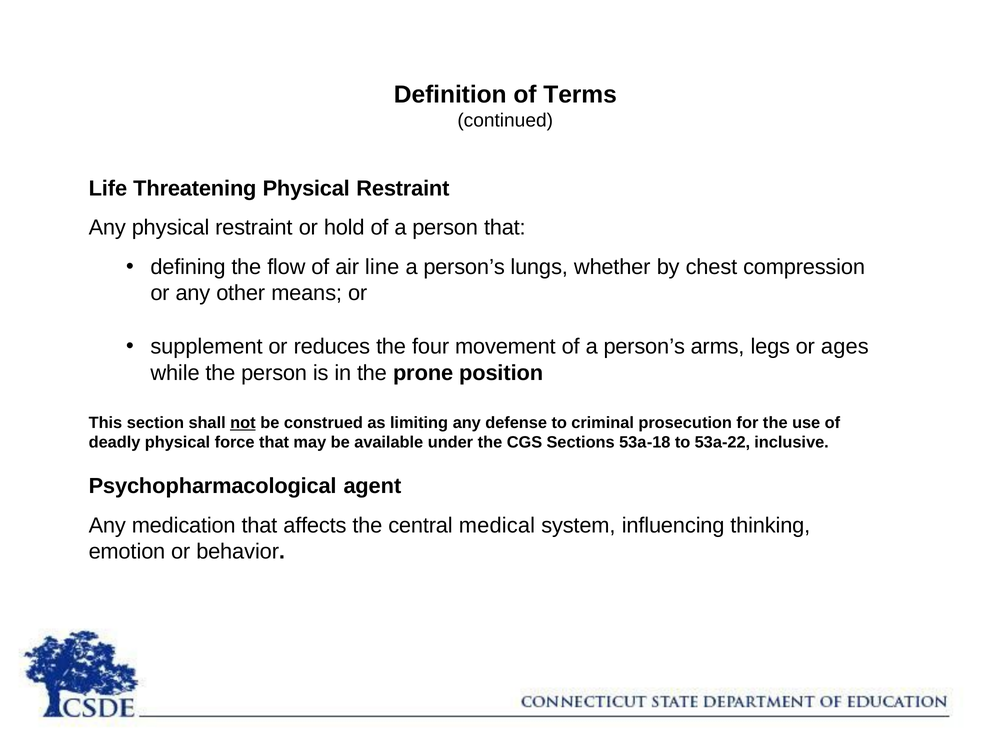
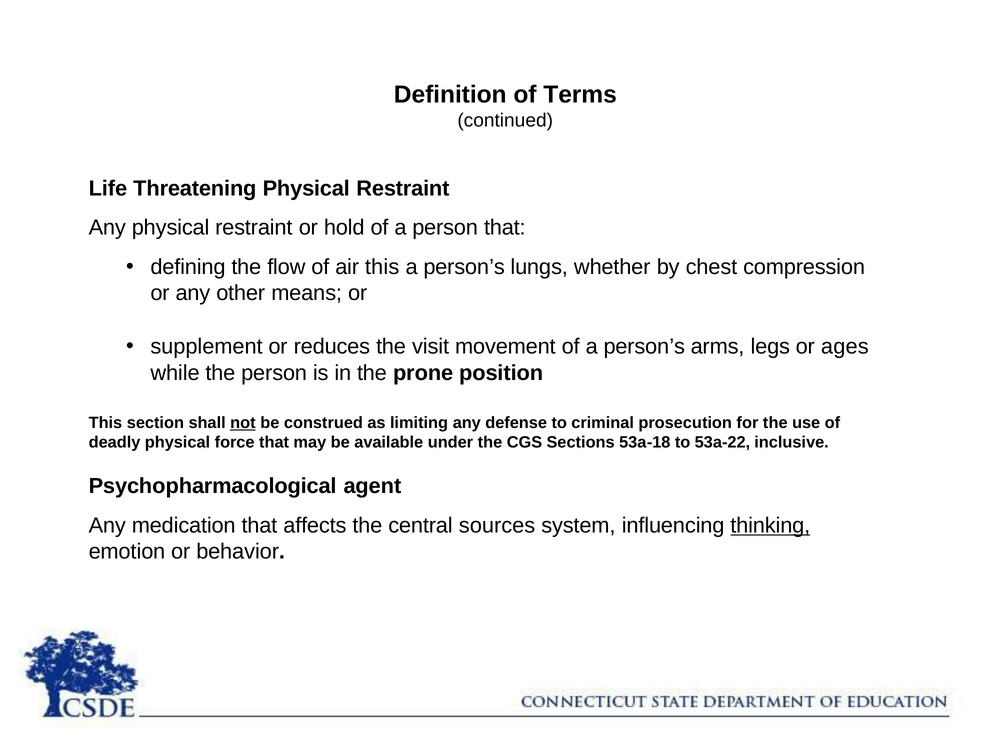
air line: line -> this (382, 267)
four: four -> visit (431, 347)
medical: medical -> sources (497, 526)
thinking underline: none -> present (770, 526)
